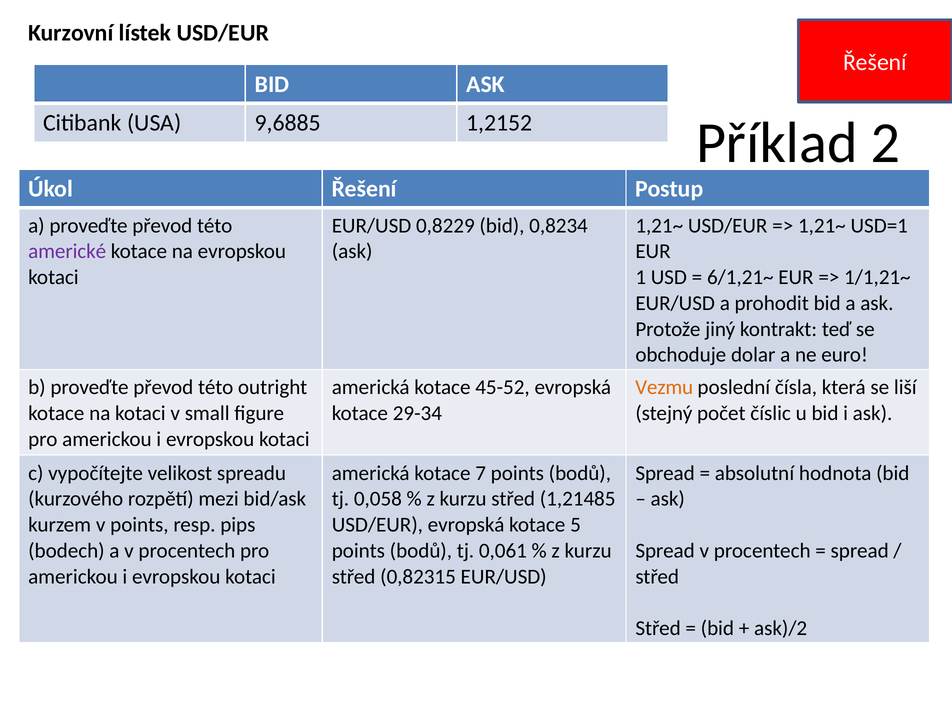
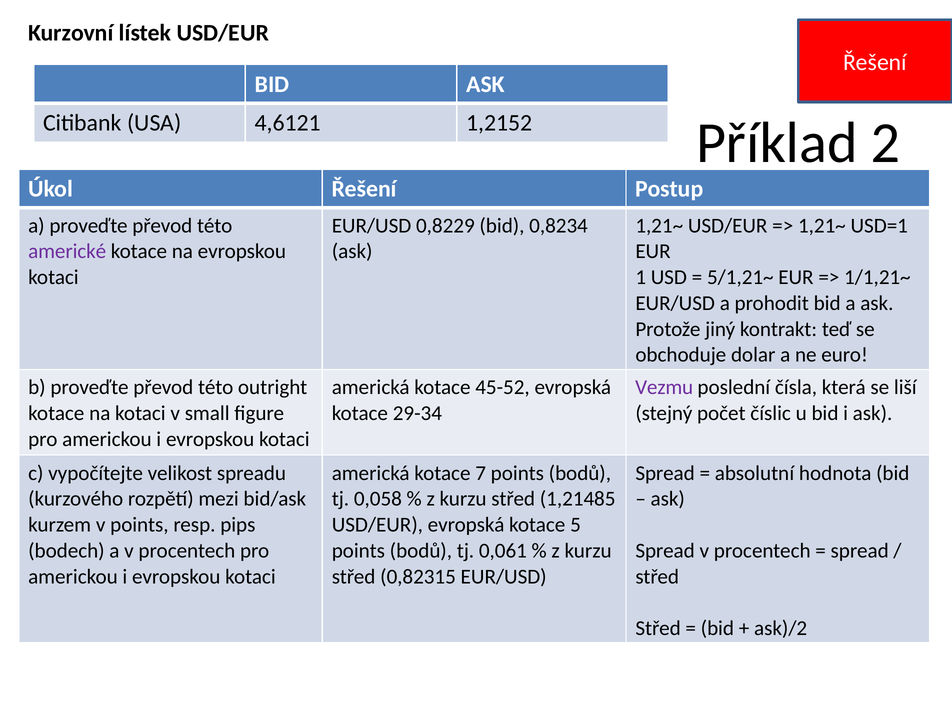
9,6885: 9,6885 -> 4,6121 (288, 123)
6/1,21~: 6/1,21~ -> 5/1,21~ (740, 277)
Vezmu colour: orange -> purple (664, 387)
